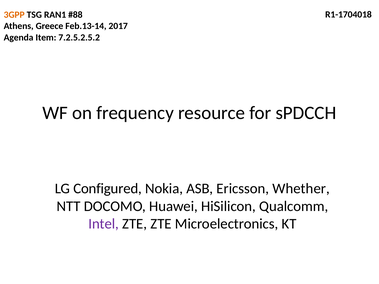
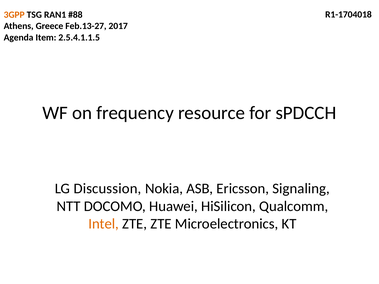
Feb.13-14: Feb.13-14 -> Feb.13-27 (86, 26)
7.2.5.2.5.2: 7.2.5.2.5.2 -> 2.5.4.1.1.5 (79, 38)
Configured: Configured -> Discussion (107, 189)
Whether: Whether -> Signaling (301, 189)
Intel colour: purple -> orange (104, 224)
